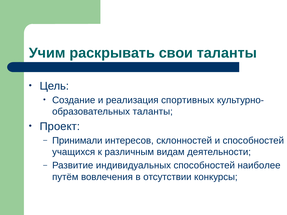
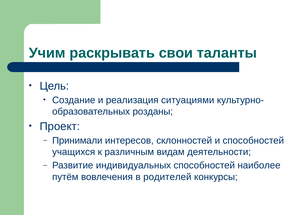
спортивных: спортивных -> ситуациями (188, 100)
таланты: таланты -> розданы (153, 112)
отсутствии: отсутствии -> родителей (167, 177)
